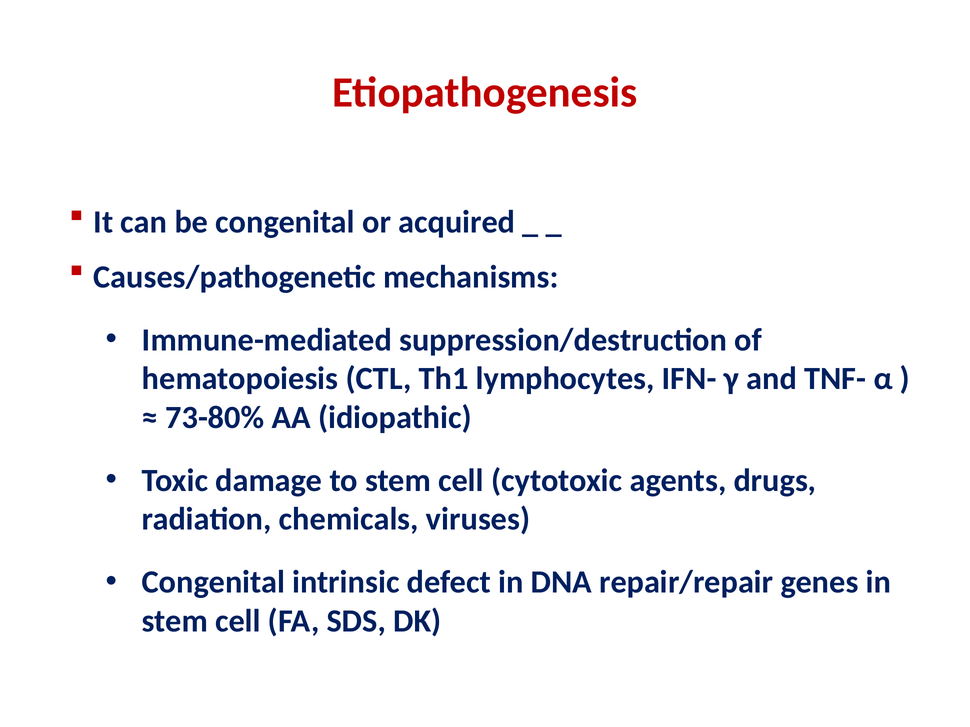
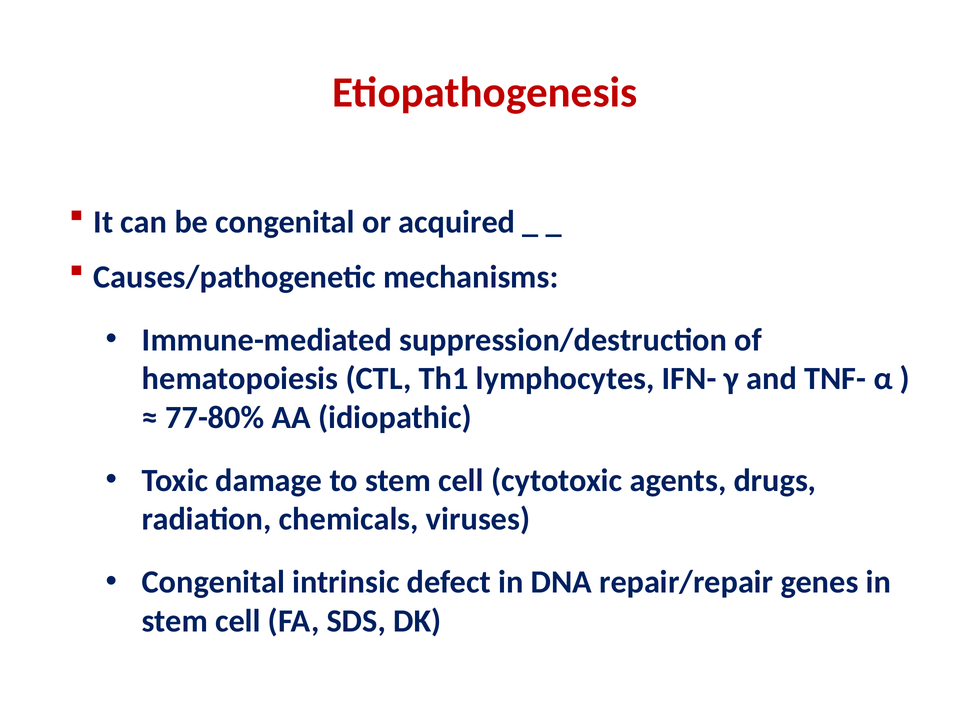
73-80%: 73-80% -> 77-80% (215, 418)
